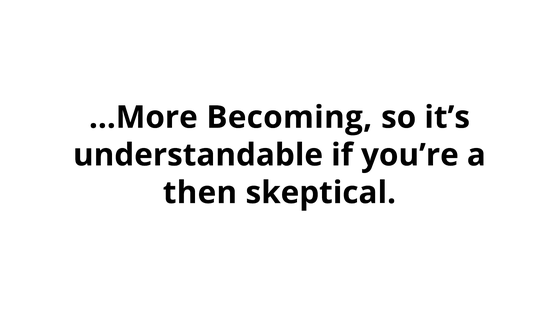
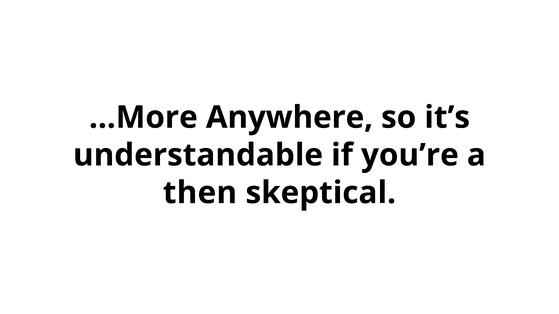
Becoming: Becoming -> Anywhere (289, 118)
